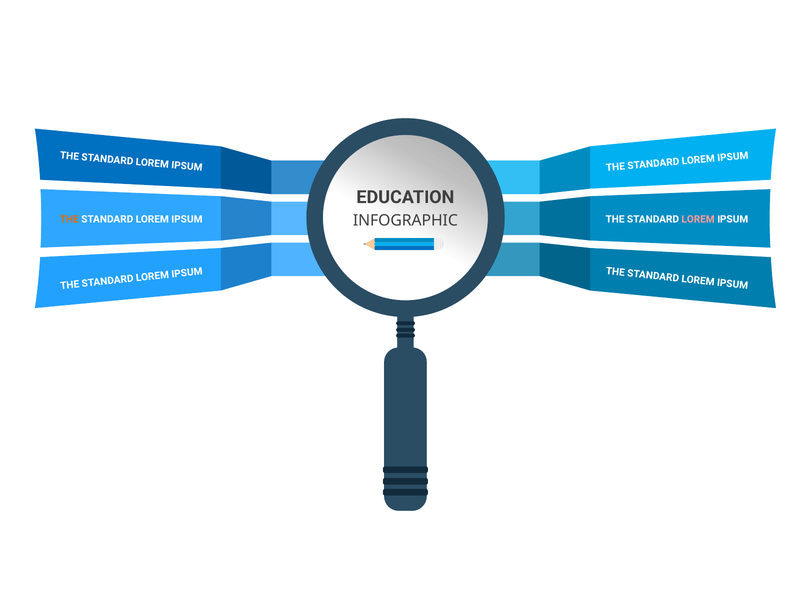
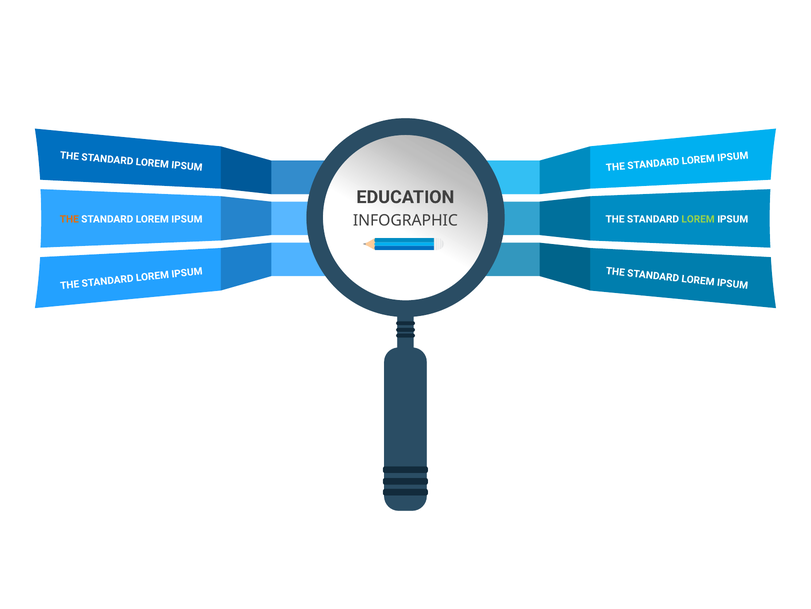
LOREM colour: pink -> light green (698, 219)
